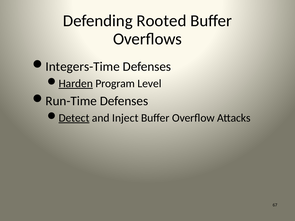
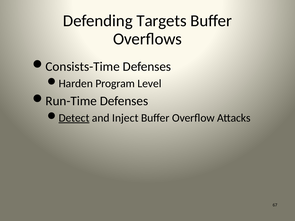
Rooted: Rooted -> Targets (162, 21)
Integers-Time: Integers-Time -> Consists-Time (83, 67)
Harden underline: present -> none (76, 84)
